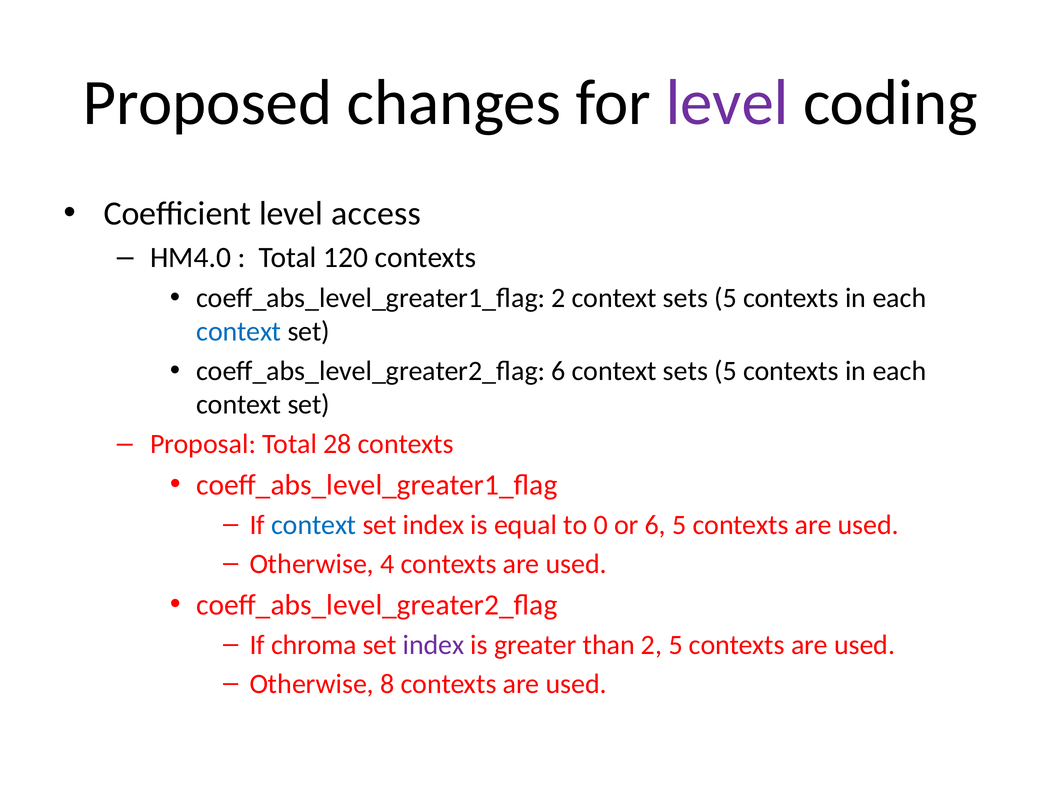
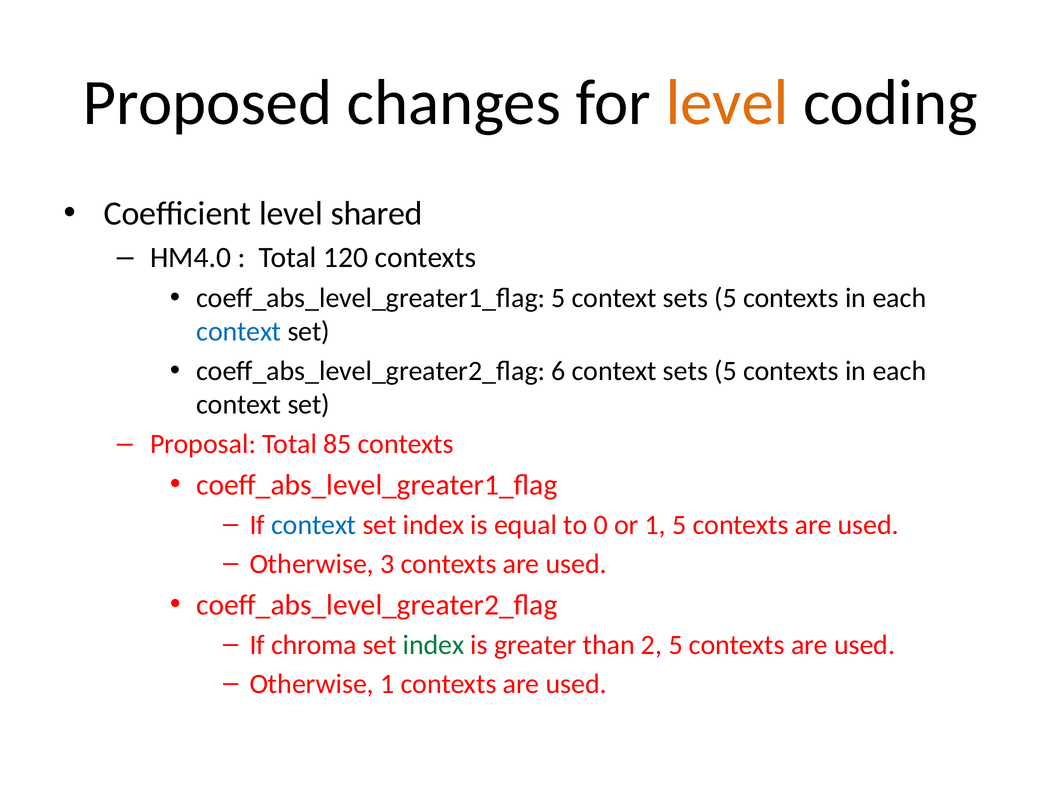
level colour: purple -> orange (727, 103)
access: access -> shared (377, 214)
coeff_abs_level_greater1_flag 2: 2 -> 5 (558, 298)
28: 28 -> 85 (337, 444)
or 6: 6 -> 1 (655, 525)
4: 4 -> 3 (387, 564)
index colour: purple -> green (434, 645)
Otherwise 8: 8 -> 1 (387, 684)
